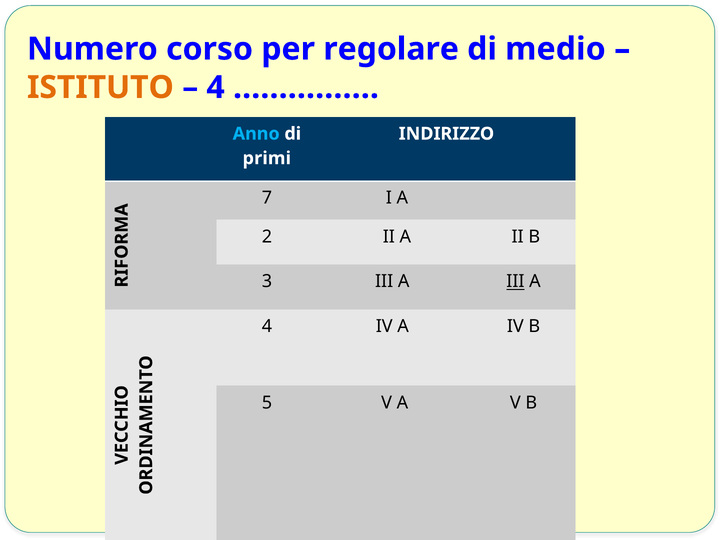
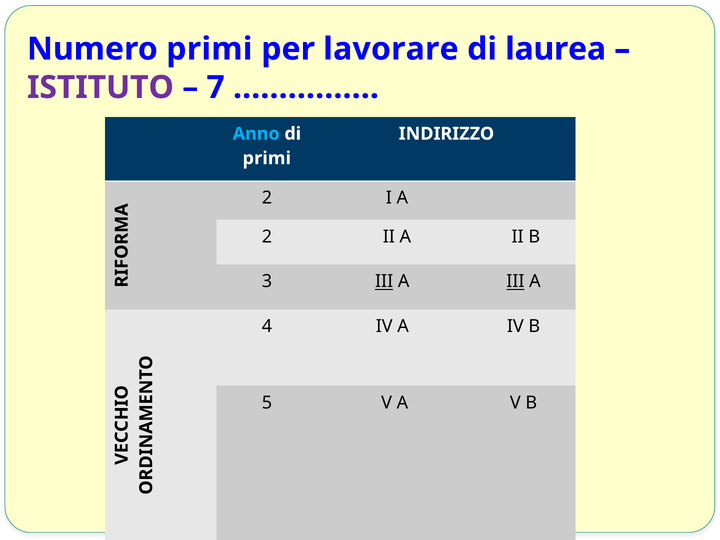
Numero corso: corso -> primi (209, 49)
regolare: regolare -> lavorare (391, 49)
medio: medio -> laurea (556, 49)
ISTITUTO colour: orange -> purple (100, 87)
4: 4 -> 7 (216, 87)
7: 7 -> 2 (267, 198)
III underline: none -> present (384, 282)
